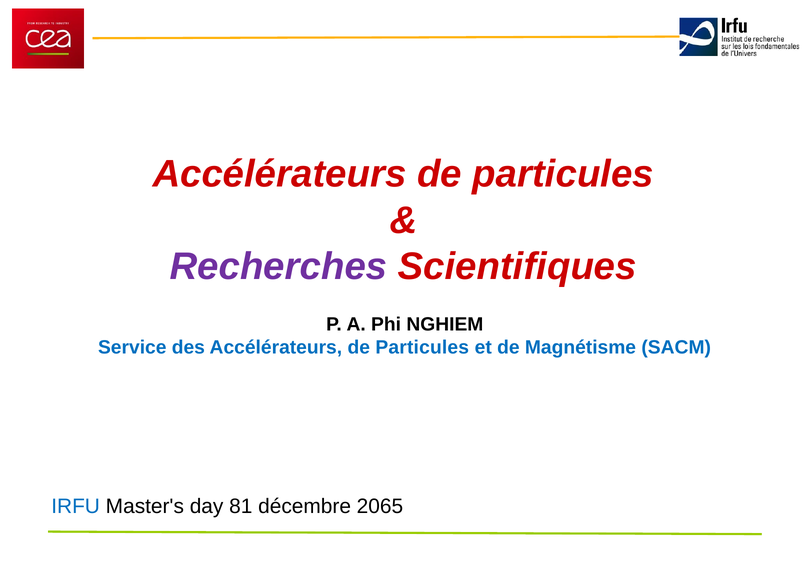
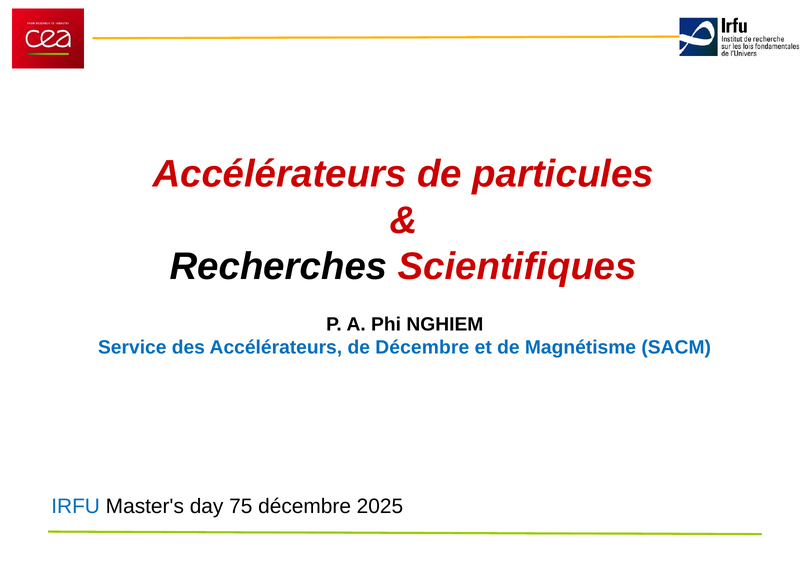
Recherches colour: purple -> black (278, 267)
des Accélérateurs de Particules: Particules -> Décembre (422, 347)
81: 81 -> 75 (241, 506)
2065: 2065 -> 2025 (380, 506)
